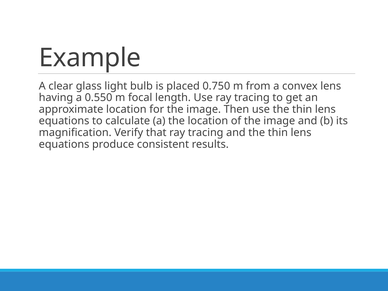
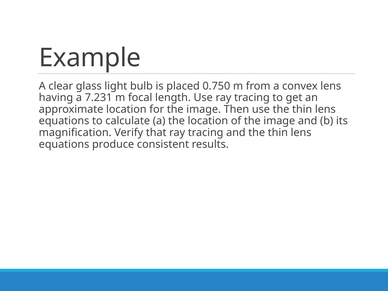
0.550: 0.550 -> 7.231 (99, 98)
